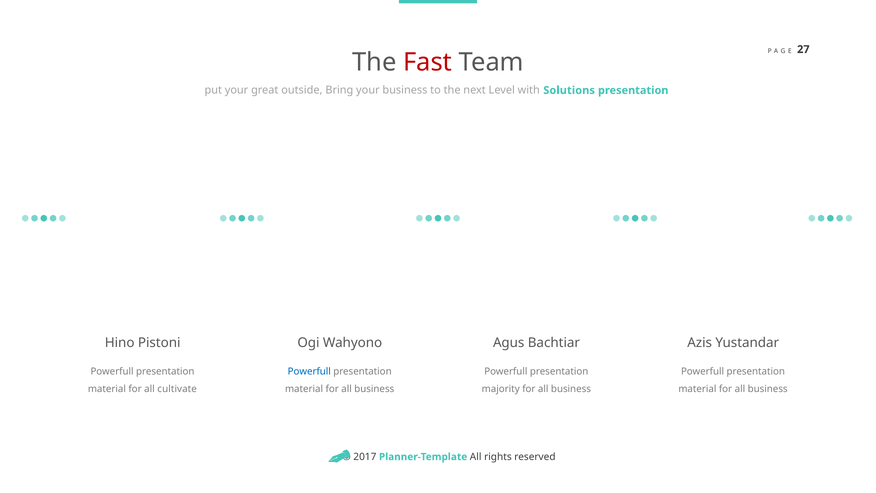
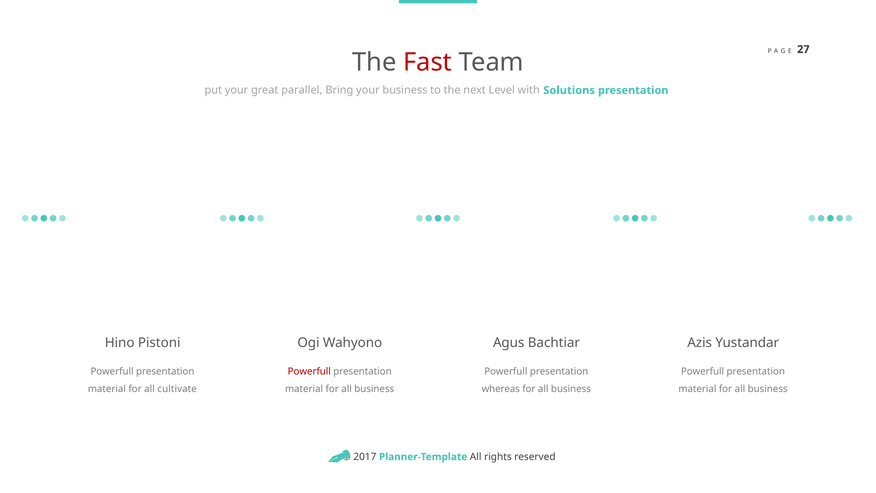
outside: outside -> parallel (302, 90)
Powerfull colour: blue -> red (309, 371)
majority: majority -> whereas (501, 389)
